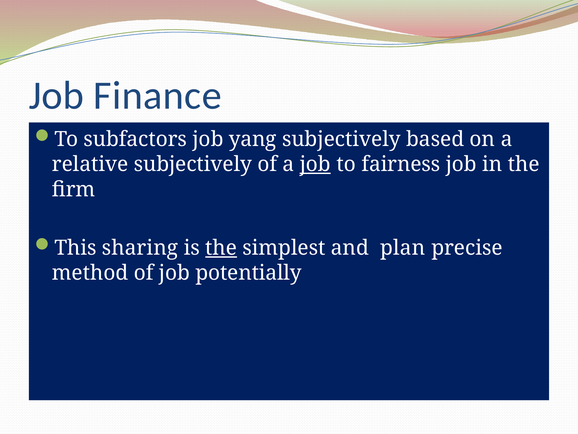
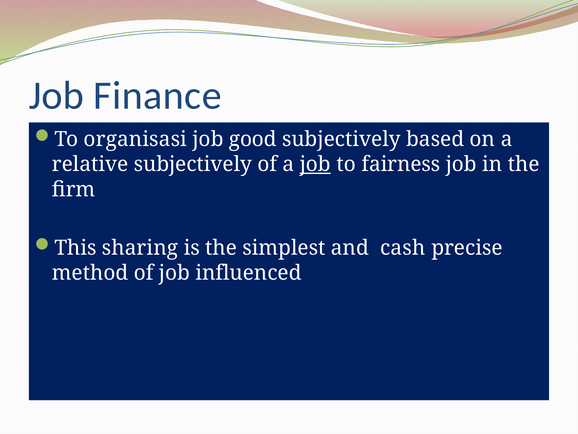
subfactors: subfactors -> organisasi (135, 139)
yang: yang -> good (253, 139)
the underline: present -> none (221, 248)
plan: plan -> cash (403, 248)
potentially: potentially -> influenced (248, 273)
